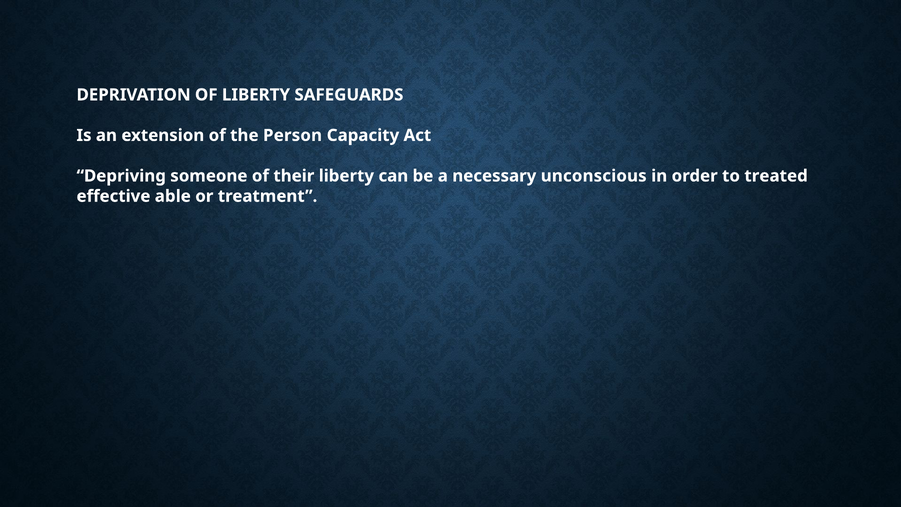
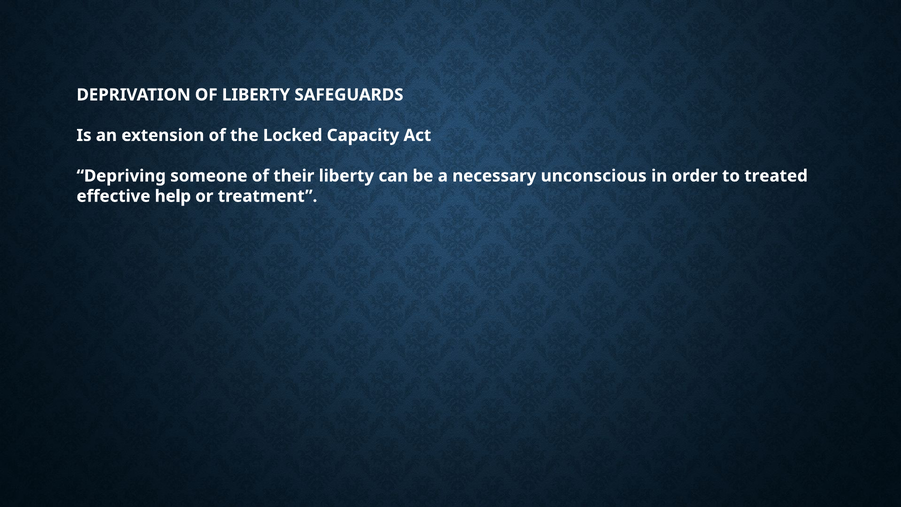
Person: Person -> Locked (293, 135)
able: able -> help (173, 196)
